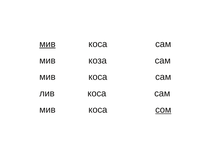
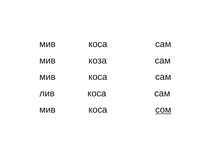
мив underline: present -> none (47, 44)
